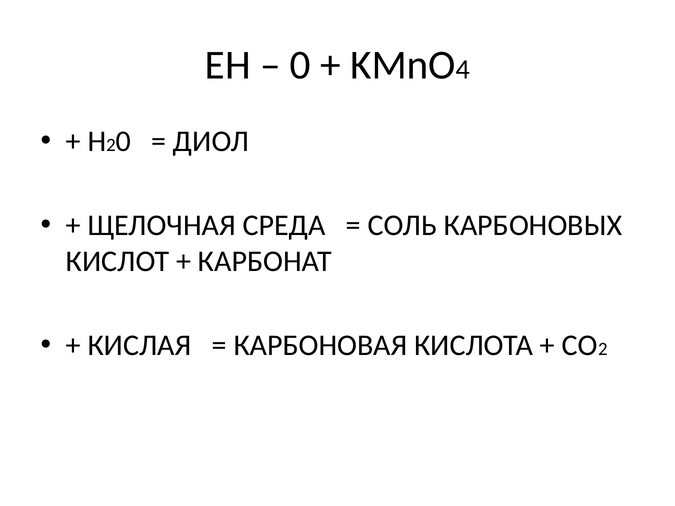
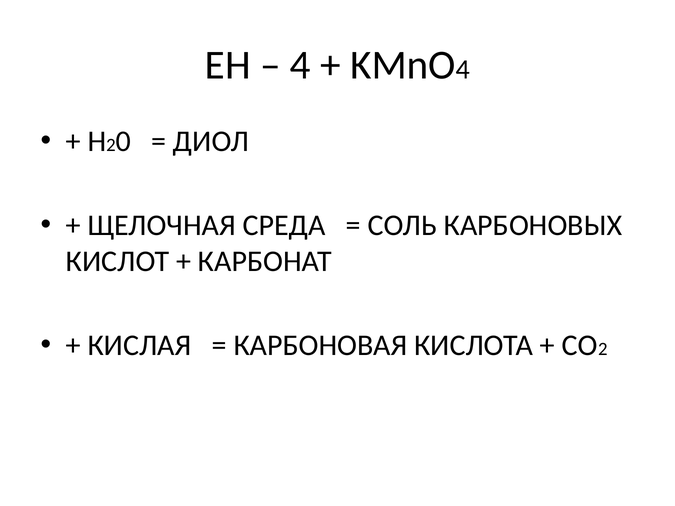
0: 0 -> 4 (300, 65)
